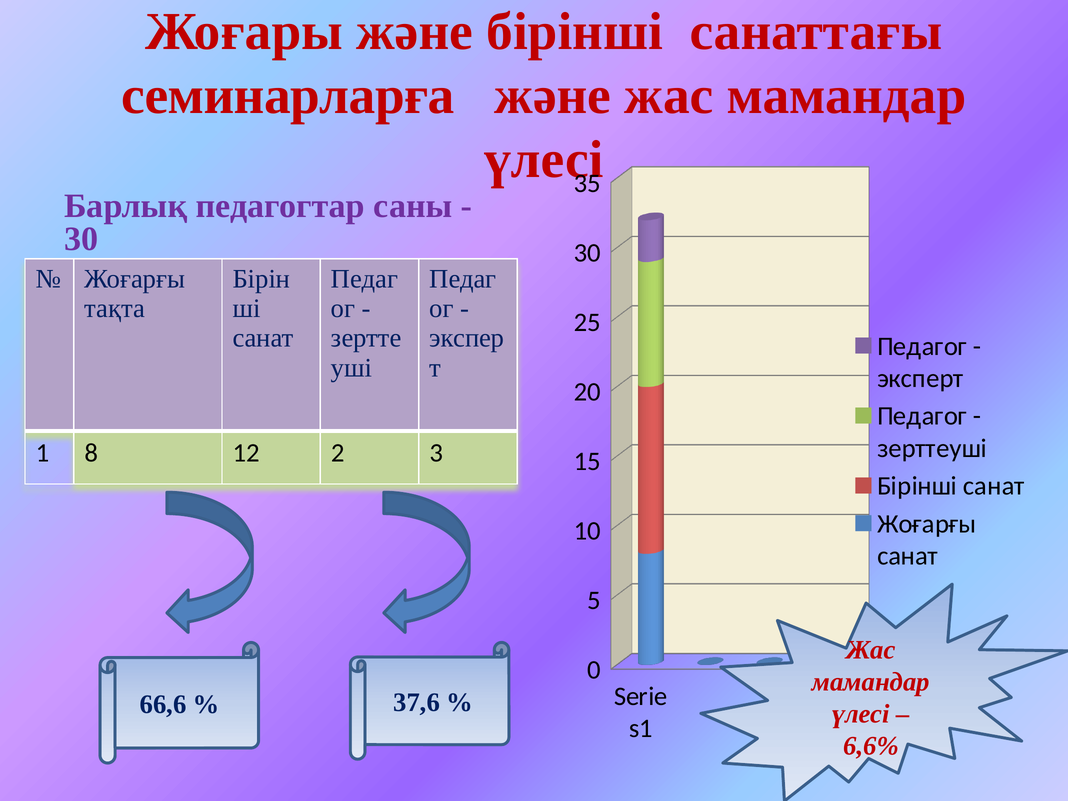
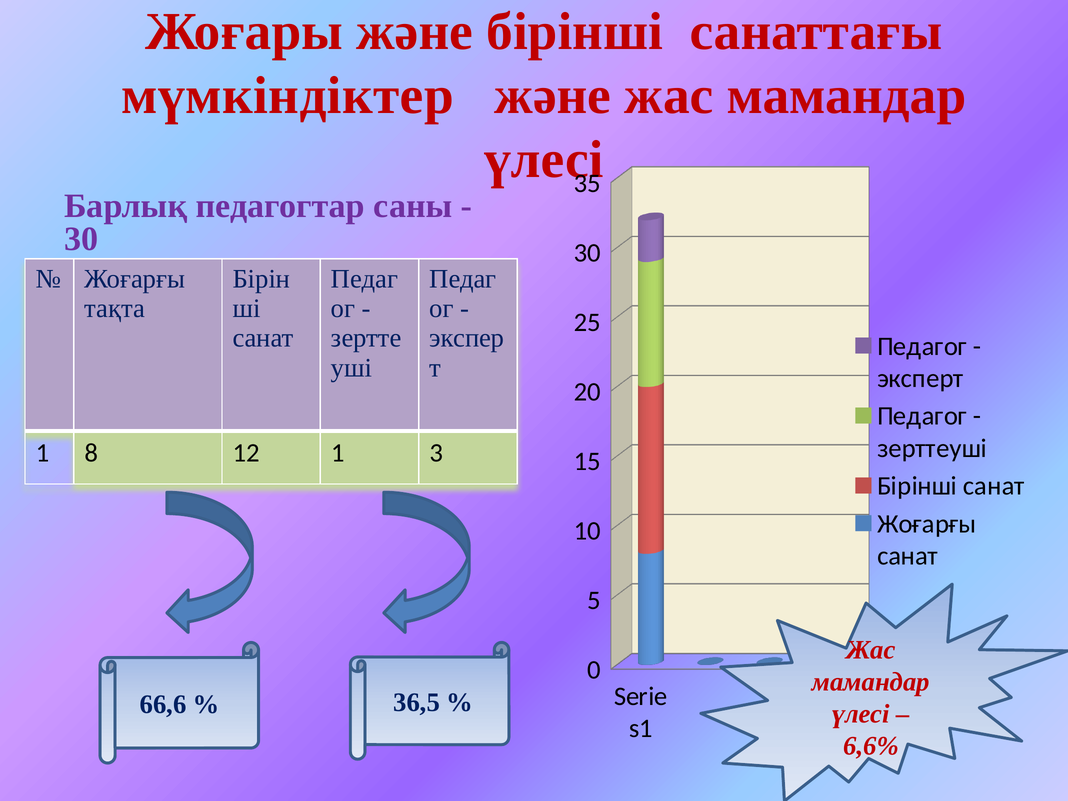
семинарларға: семинарларға -> мүмкіндіктер (288, 95)
12 2: 2 -> 1 (338, 453)
37,6: 37,6 -> 36,5 (417, 703)
